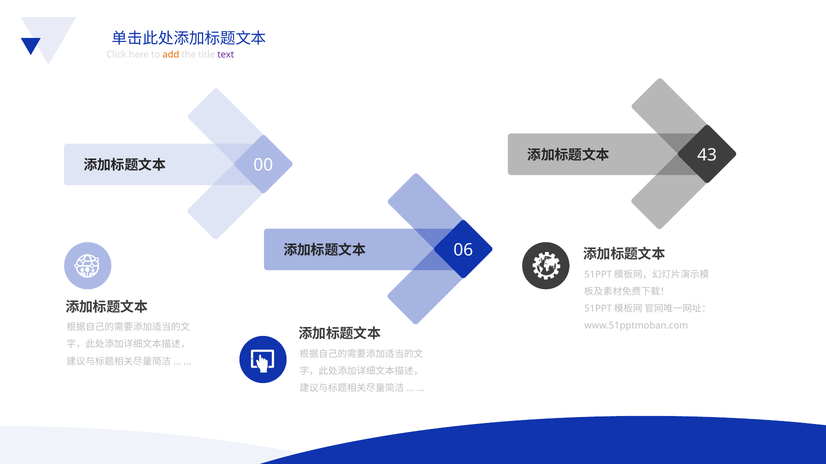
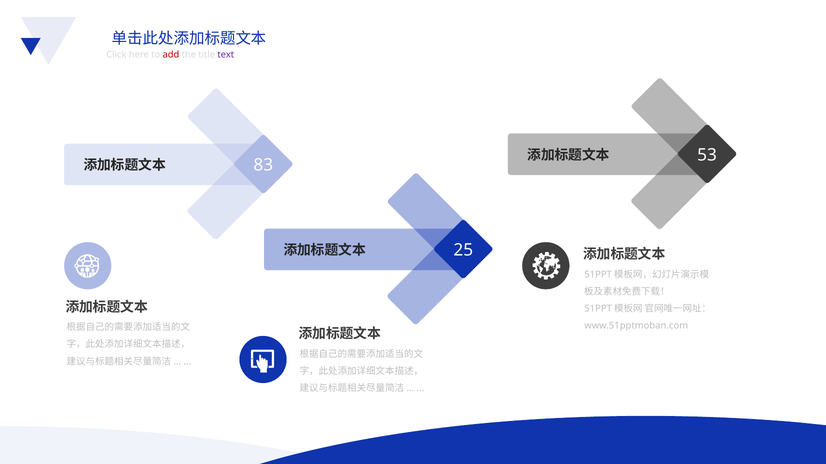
add colour: orange -> red (171, 55)
43: 43 -> 53 (707, 155)
00: 00 -> 83 (263, 166)
06: 06 -> 25 (463, 251)
